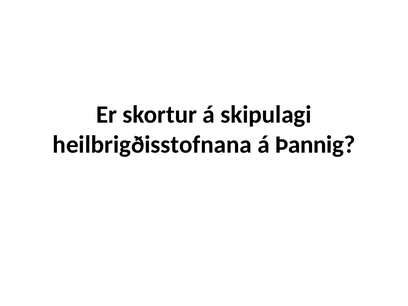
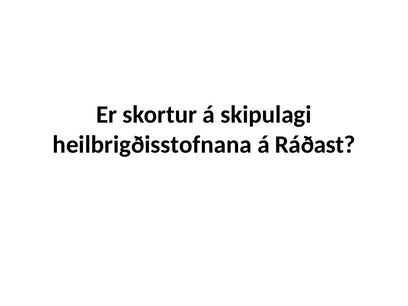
Þannig: Þannig -> Ráðast (315, 145)
